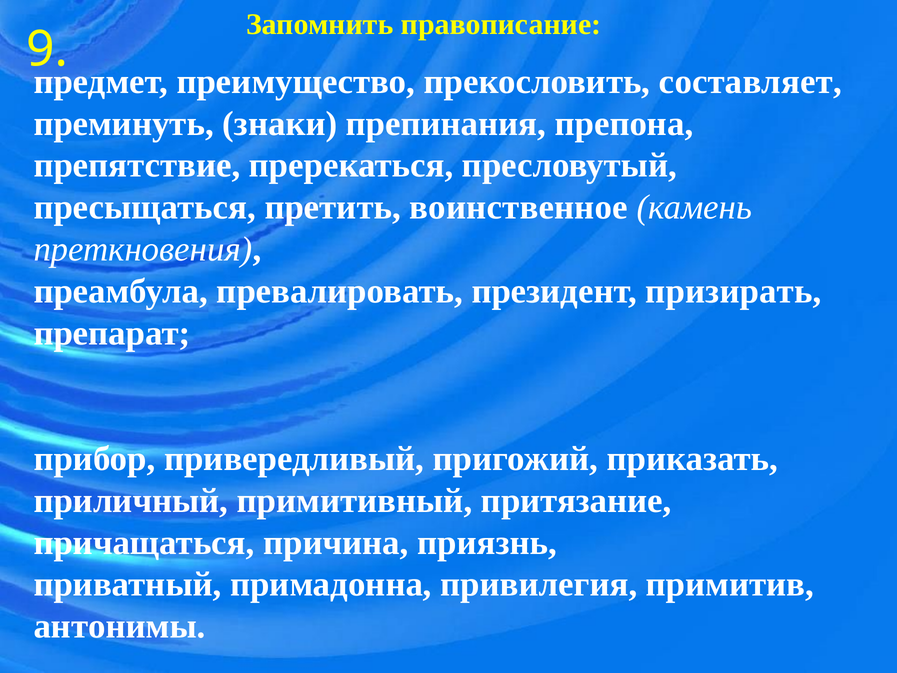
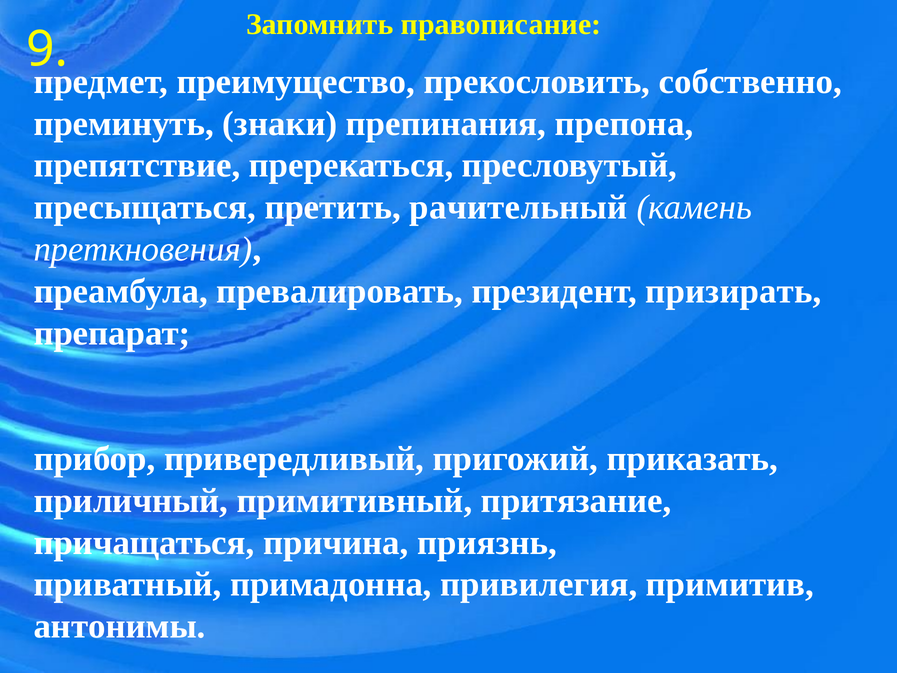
составляет: составляет -> собственно (750, 82)
воинственное: воинственное -> рачительный (519, 207)
